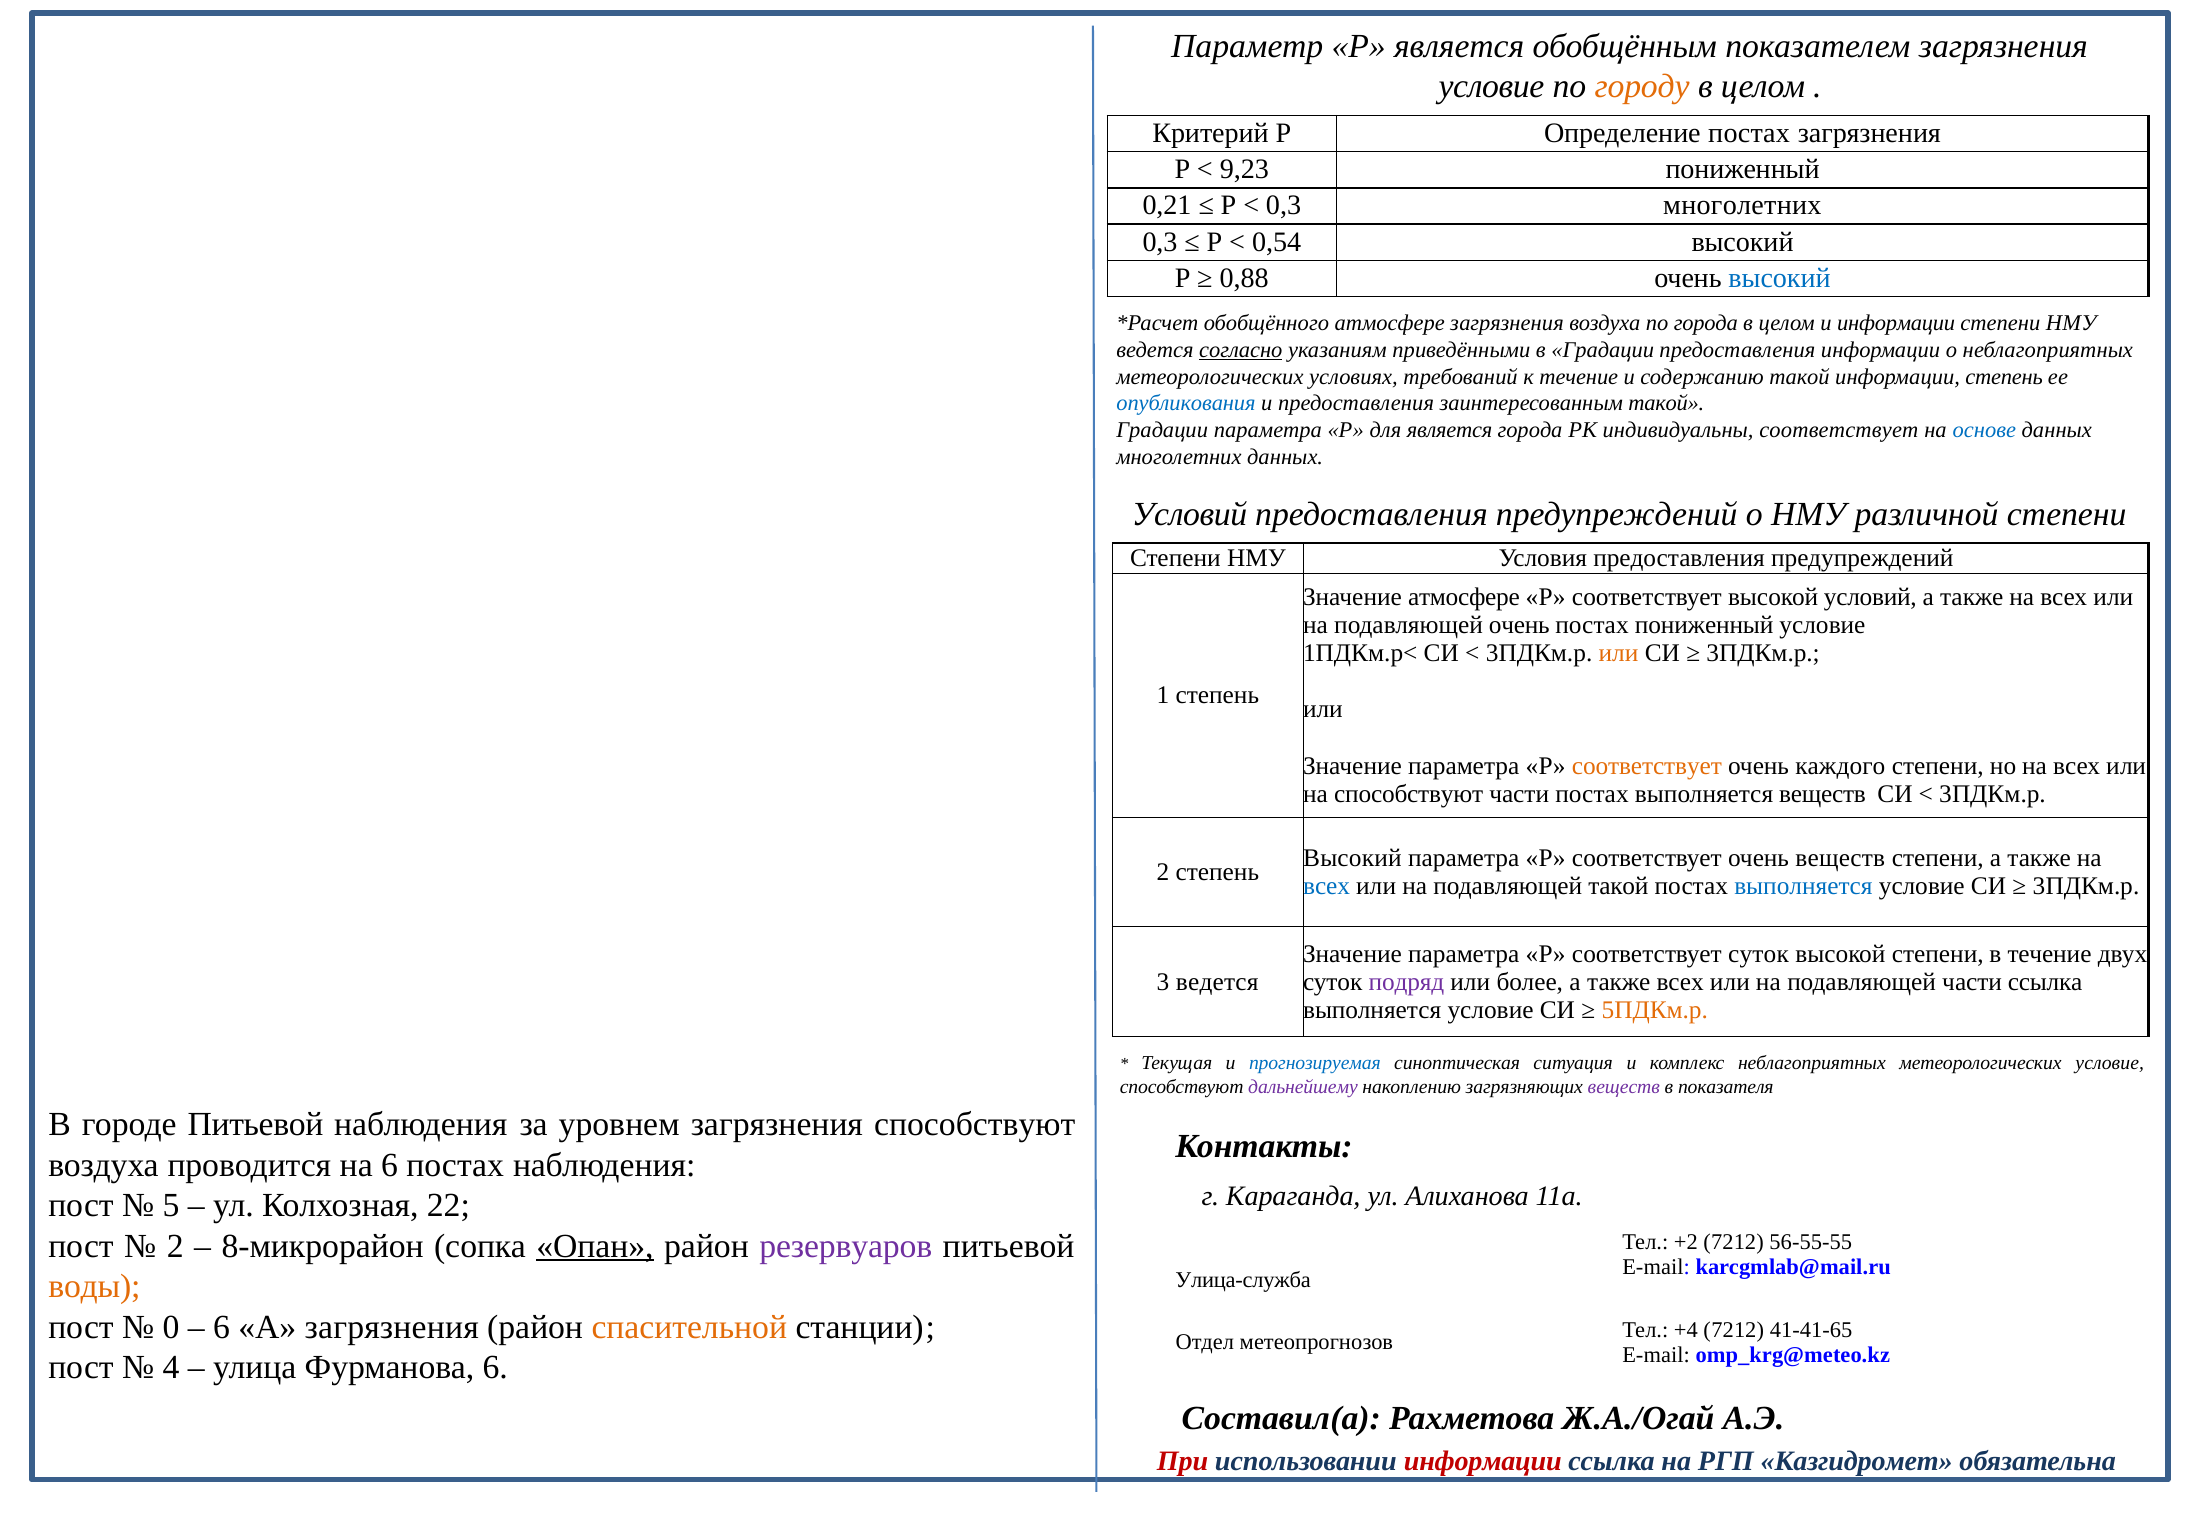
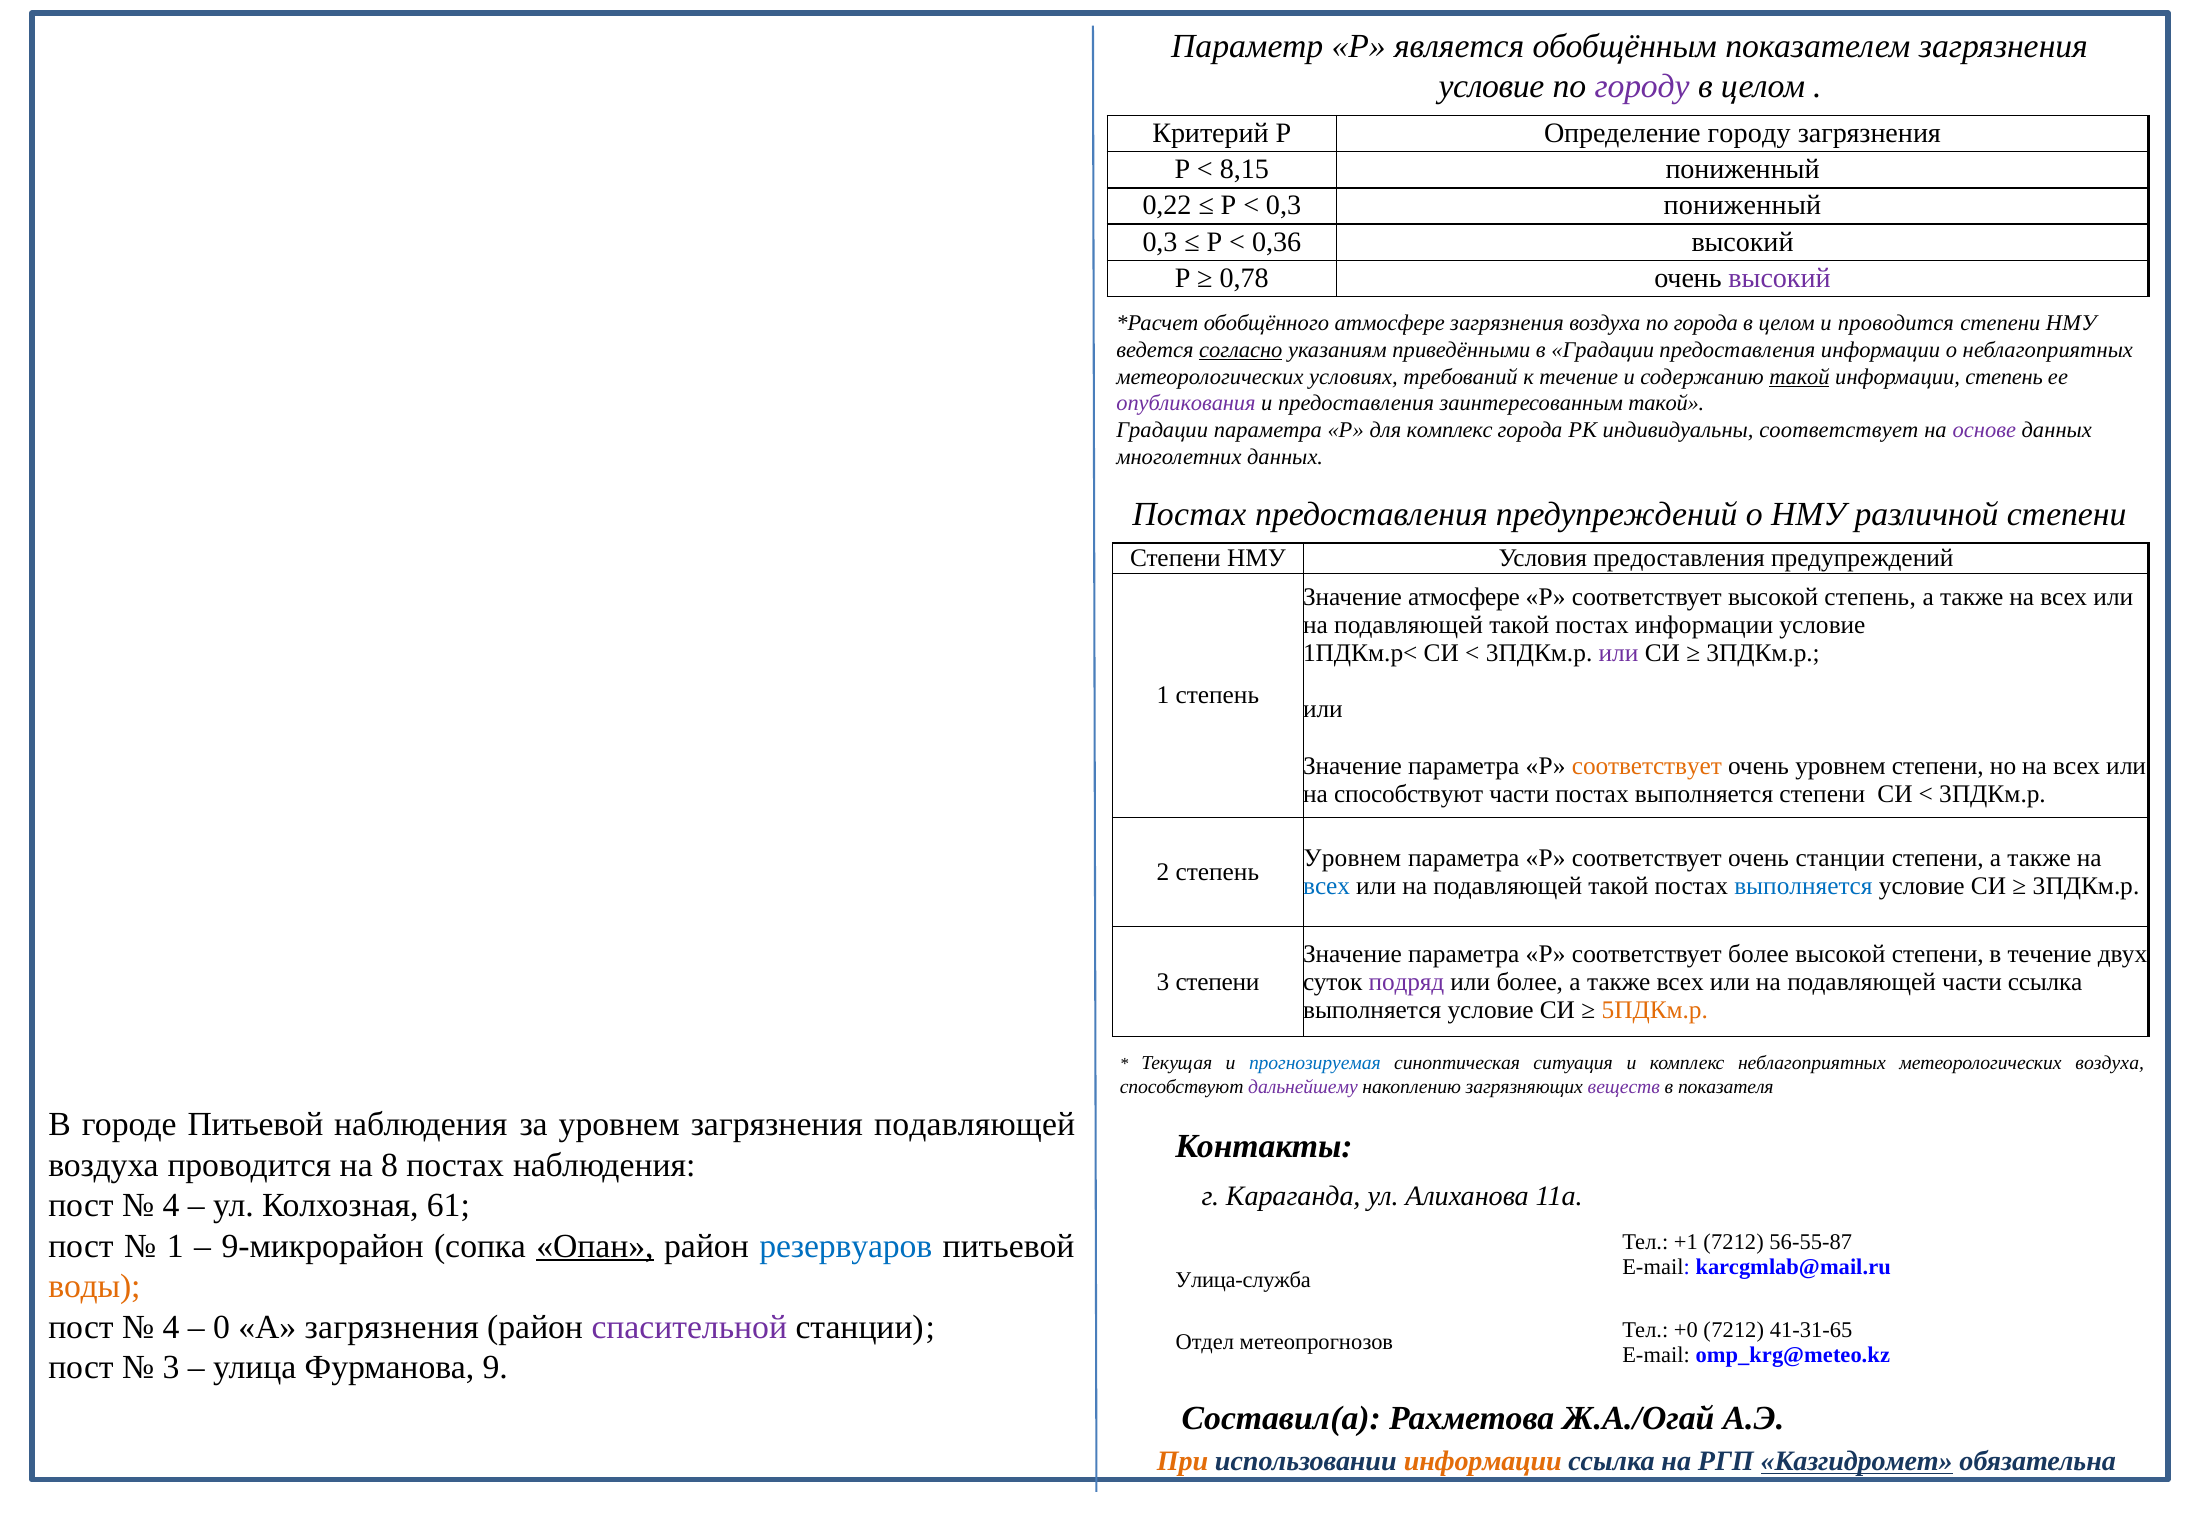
городу colour: orange -> purple (1642, 87)
Определение постах: постах -> городу (1749, 133)
9,23: 9,23 -> 8,15 (1244, 170)
0,21: 0,21 -> 0,22 (1167, 206)
0,3 многолетних: многолетних -> пониженный (1742, 206)
0,54: 0,54 -> 0,36 (1277, 242)
0,88: 0,88 -> 0,78 (1244, 278)
высокий colour: blue -> purple (1780, 278)
и информации: информации -> проводится (1896, 323)
такой underline: none -> present (1800, 377)
опубликования colour: blue -> purple (1186, 404)
для является: является -> комплекс (1450, 431)
основе colour: blue -> purple (1984, 431)
Условий: Условий -> Постах (1189, 514)
высокой условий: условий -> степень (1870, 597)
очень: очень -> такой (1519, 626)
постах пониженный: пониженный -> информации (1704, 626)
или colour: orange -> purple (1618, 654)
очень каждого: каждого -> уровнем (1840, 766)
выполняется веществ: веществ -> степени (1822, 794)
Высокий: Высокий -> Уровнем (1352, 858)
очень веществ: веществ -> станции (1840, 858)
соответствует суток: суток -> более (1759, 954)
3 ведется: ведется -> степени (1217, 982)
метеорологических условие: условие -> воздуха (2110, 1063)
загрязнения способствуют: способствуют -> подавляющей (975, 1125)
на 6: 6 -> 8 (389, 1165)
5: 5 -> 4 (171, 1206)
22: 22 -> 61 (448, 1206)
2: 2 -> 1 (175, 1246)
8-микрорайон: 8-микрорайон -> 9-микрорайон (323, 1246)
резервуаров colour: purple -> blue (846, 1246)
+2: +2 -> +1 (1686, 1242)
56-55-55: 56-55-55 -> 56-55-87 (1811, 1242)
0: 0 -> 4 (171, 1327)
6: 6 -> 0 (221, 1327)
спасительной colour: orange -> purple (689, 1327)
+4: +4 -> +0 (1686, 1330)
41-41-65: 41-41-65 -> 41-31-65 (1811, 1330)
4: 4 -> 3 (171, 1368)
Фурманова 6: 6 -> 9 (495, 1368)
При colour: red -> orange (1183, 1462)
информации colour: red -> orange (1483, 1462)
Казгидромет underline: none -> present (1857, 1462)
